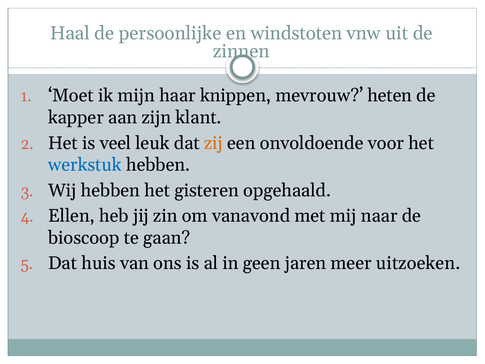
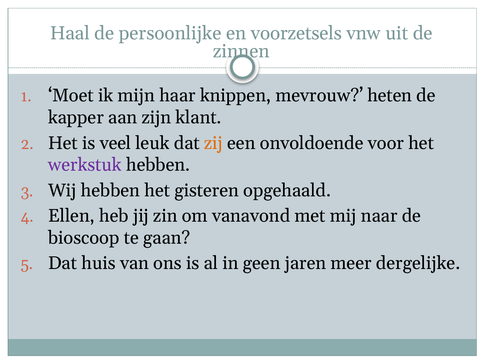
windstoten: windstoten -> voorzetsels (296, 33)
werkstuk colour: blue -> purple (85, 165)
uitzoeken: uitzoeken -> dergelijke (418, 263)
